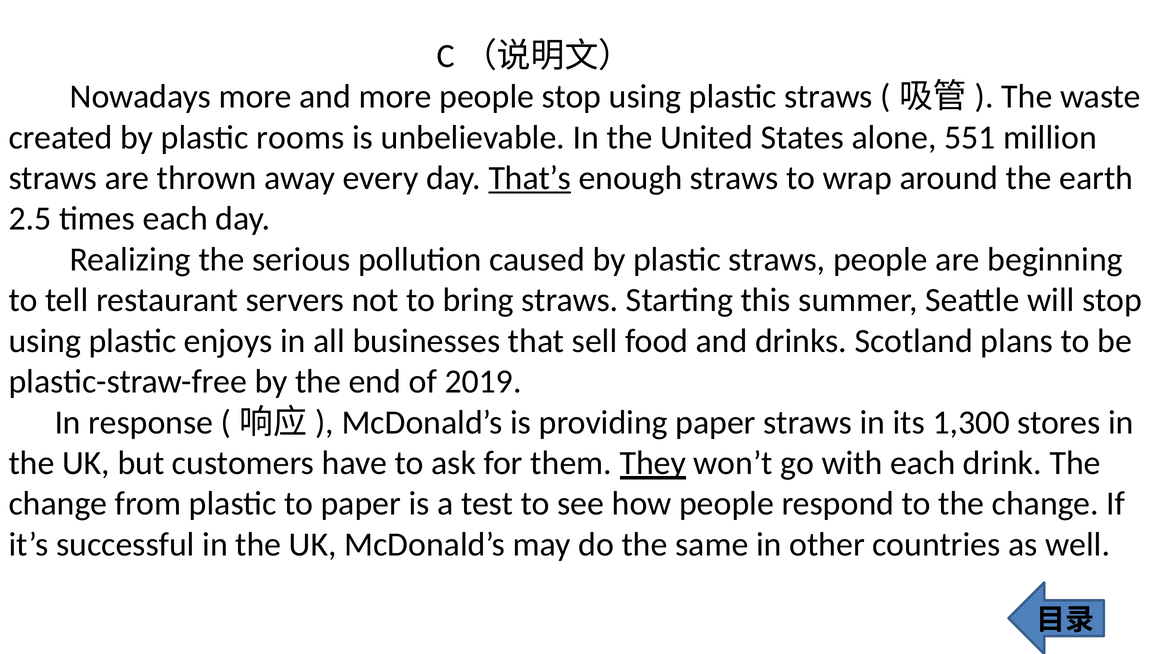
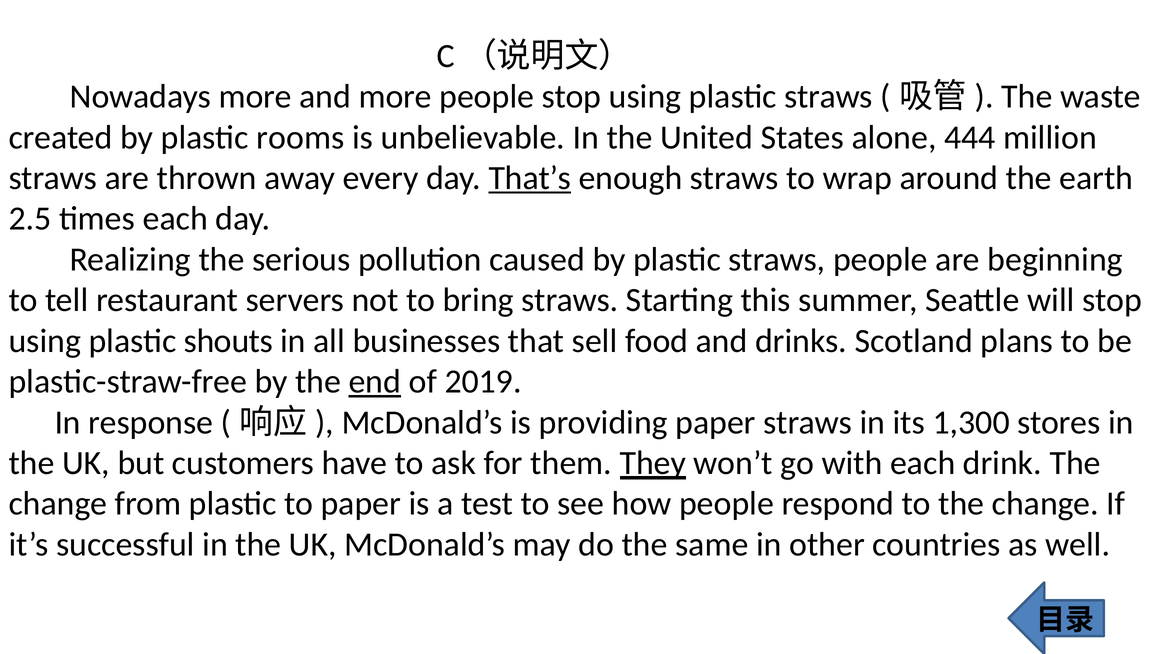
551: 551 -> 444 (970, 137)
enjoys: enjoys -> shouts (228, 341)
end underline: none -> present (375, 381)
